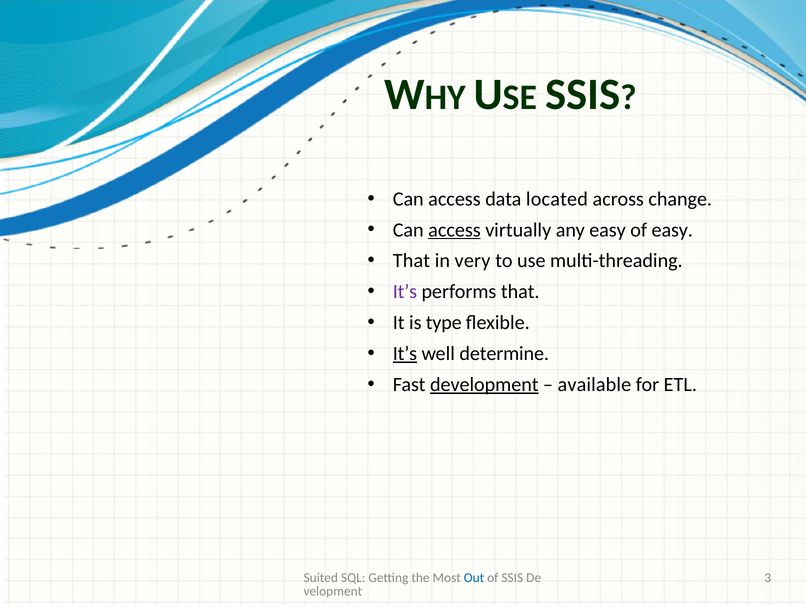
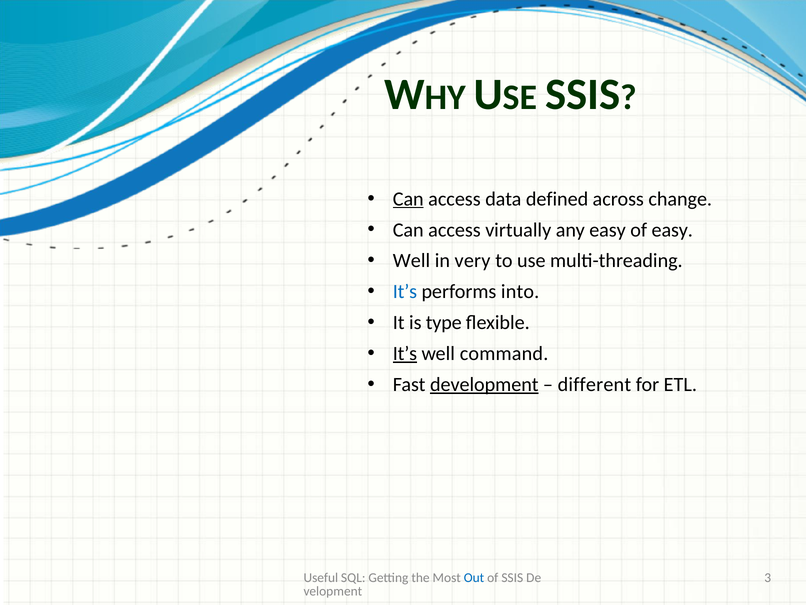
Can underline: none -> present (408, 199)
located: located -> defined (557, 199)
access underline: present -> none (454, 230)
That: That -> Well (411, 261)
It’s colour: purple -> blue (405, 292)
performs that: that -> into (520, 292)
determine: determine -> command (504, 353)
available: available -> different (594, 384)
Suited: Suited -> Useful (321, 577)
